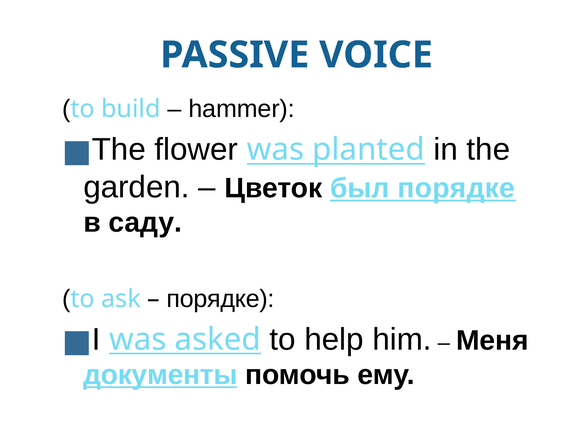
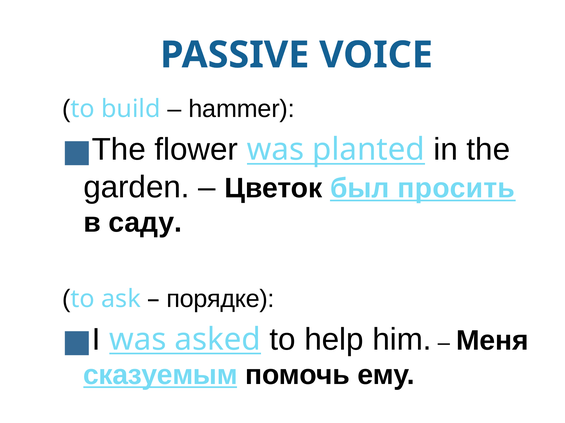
был порядке: порядке -> просить (456, 188)
документы: документы -> сказуемым (160, 376)
